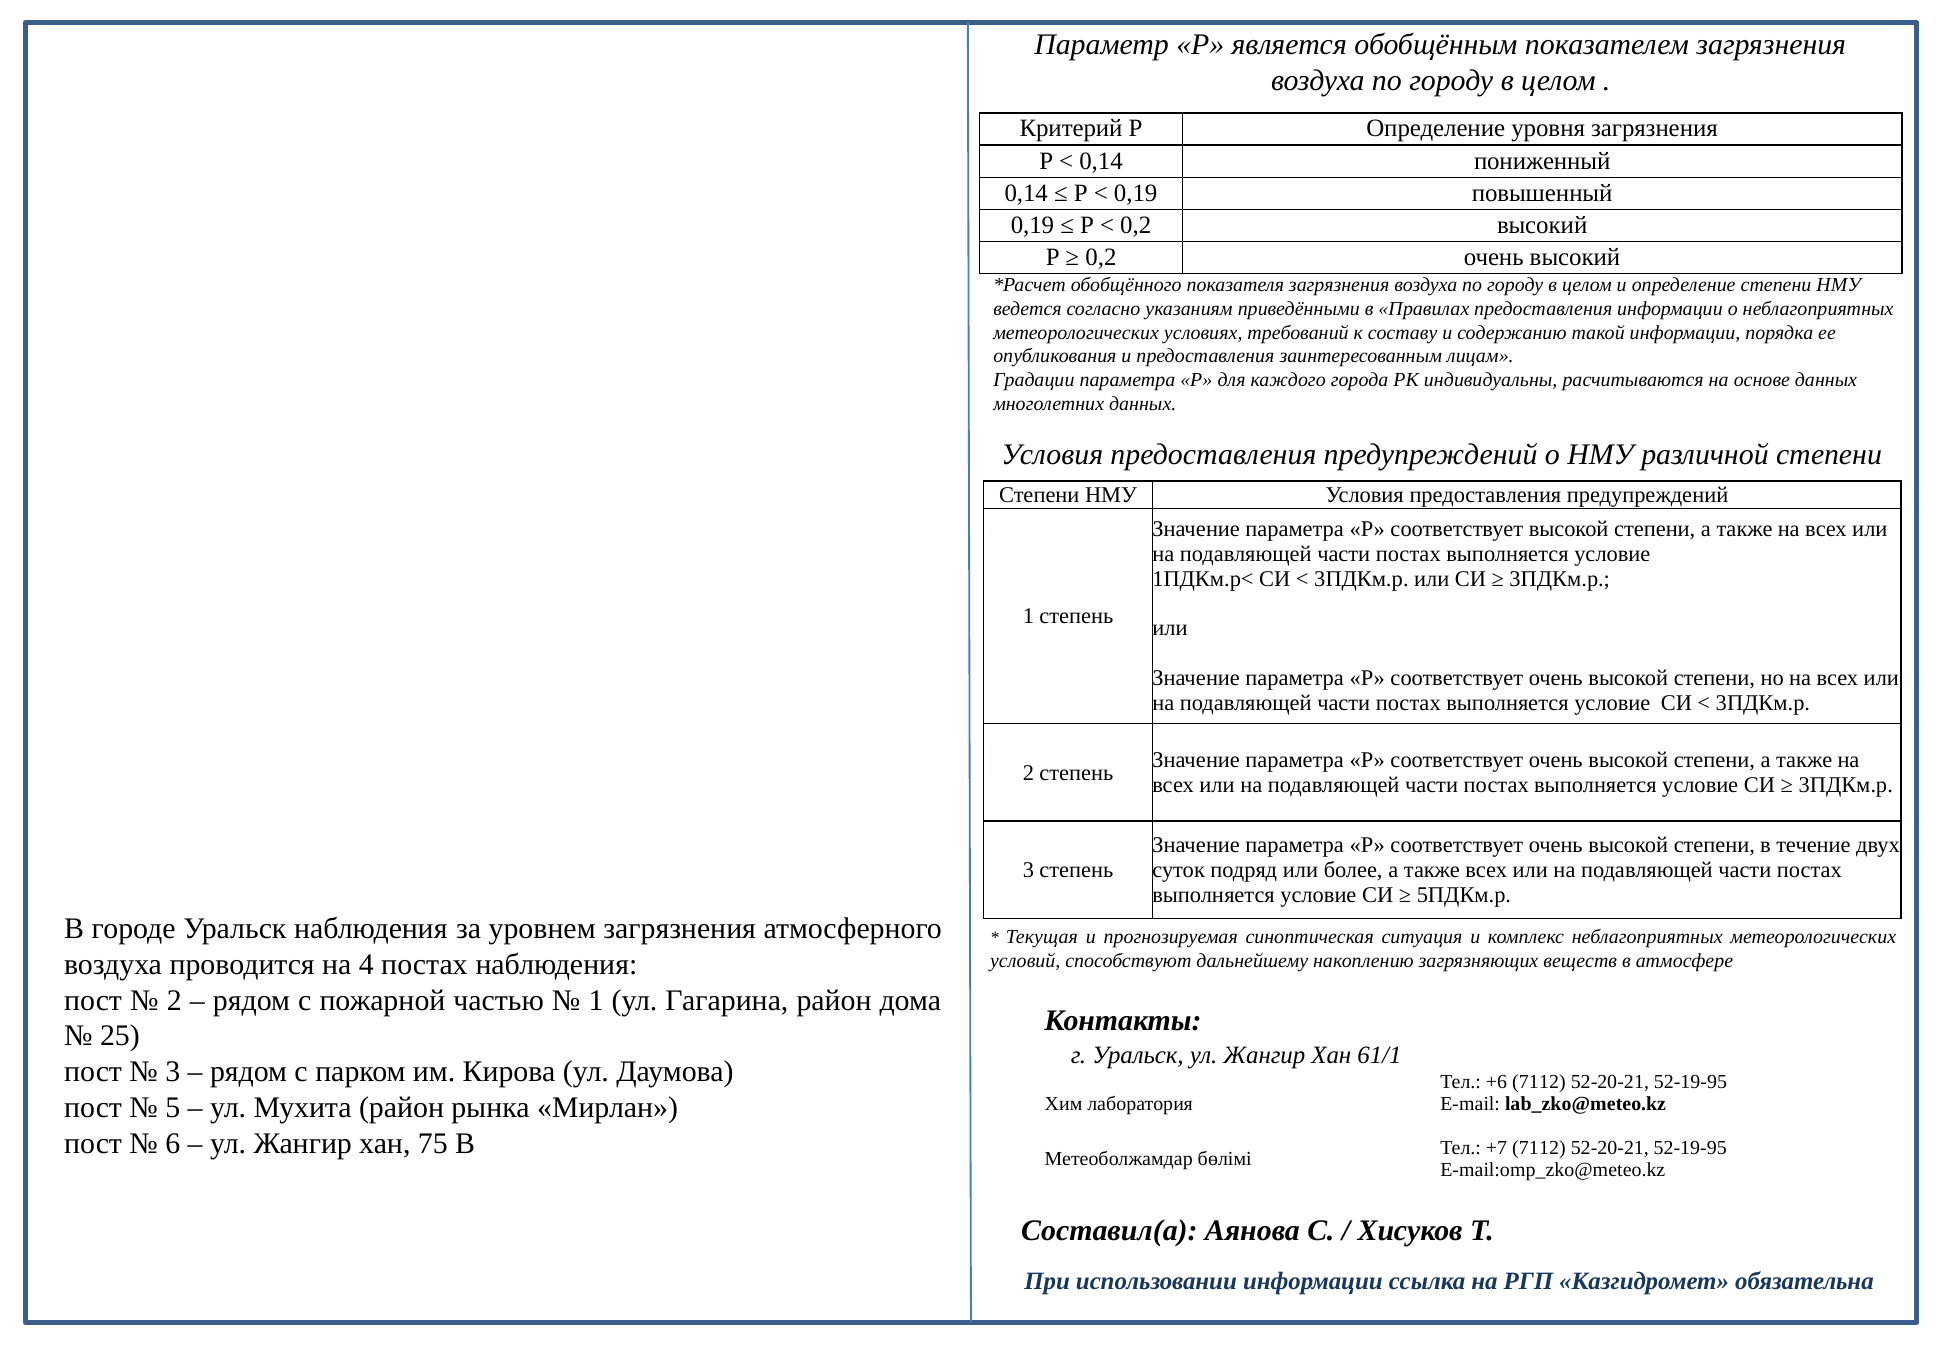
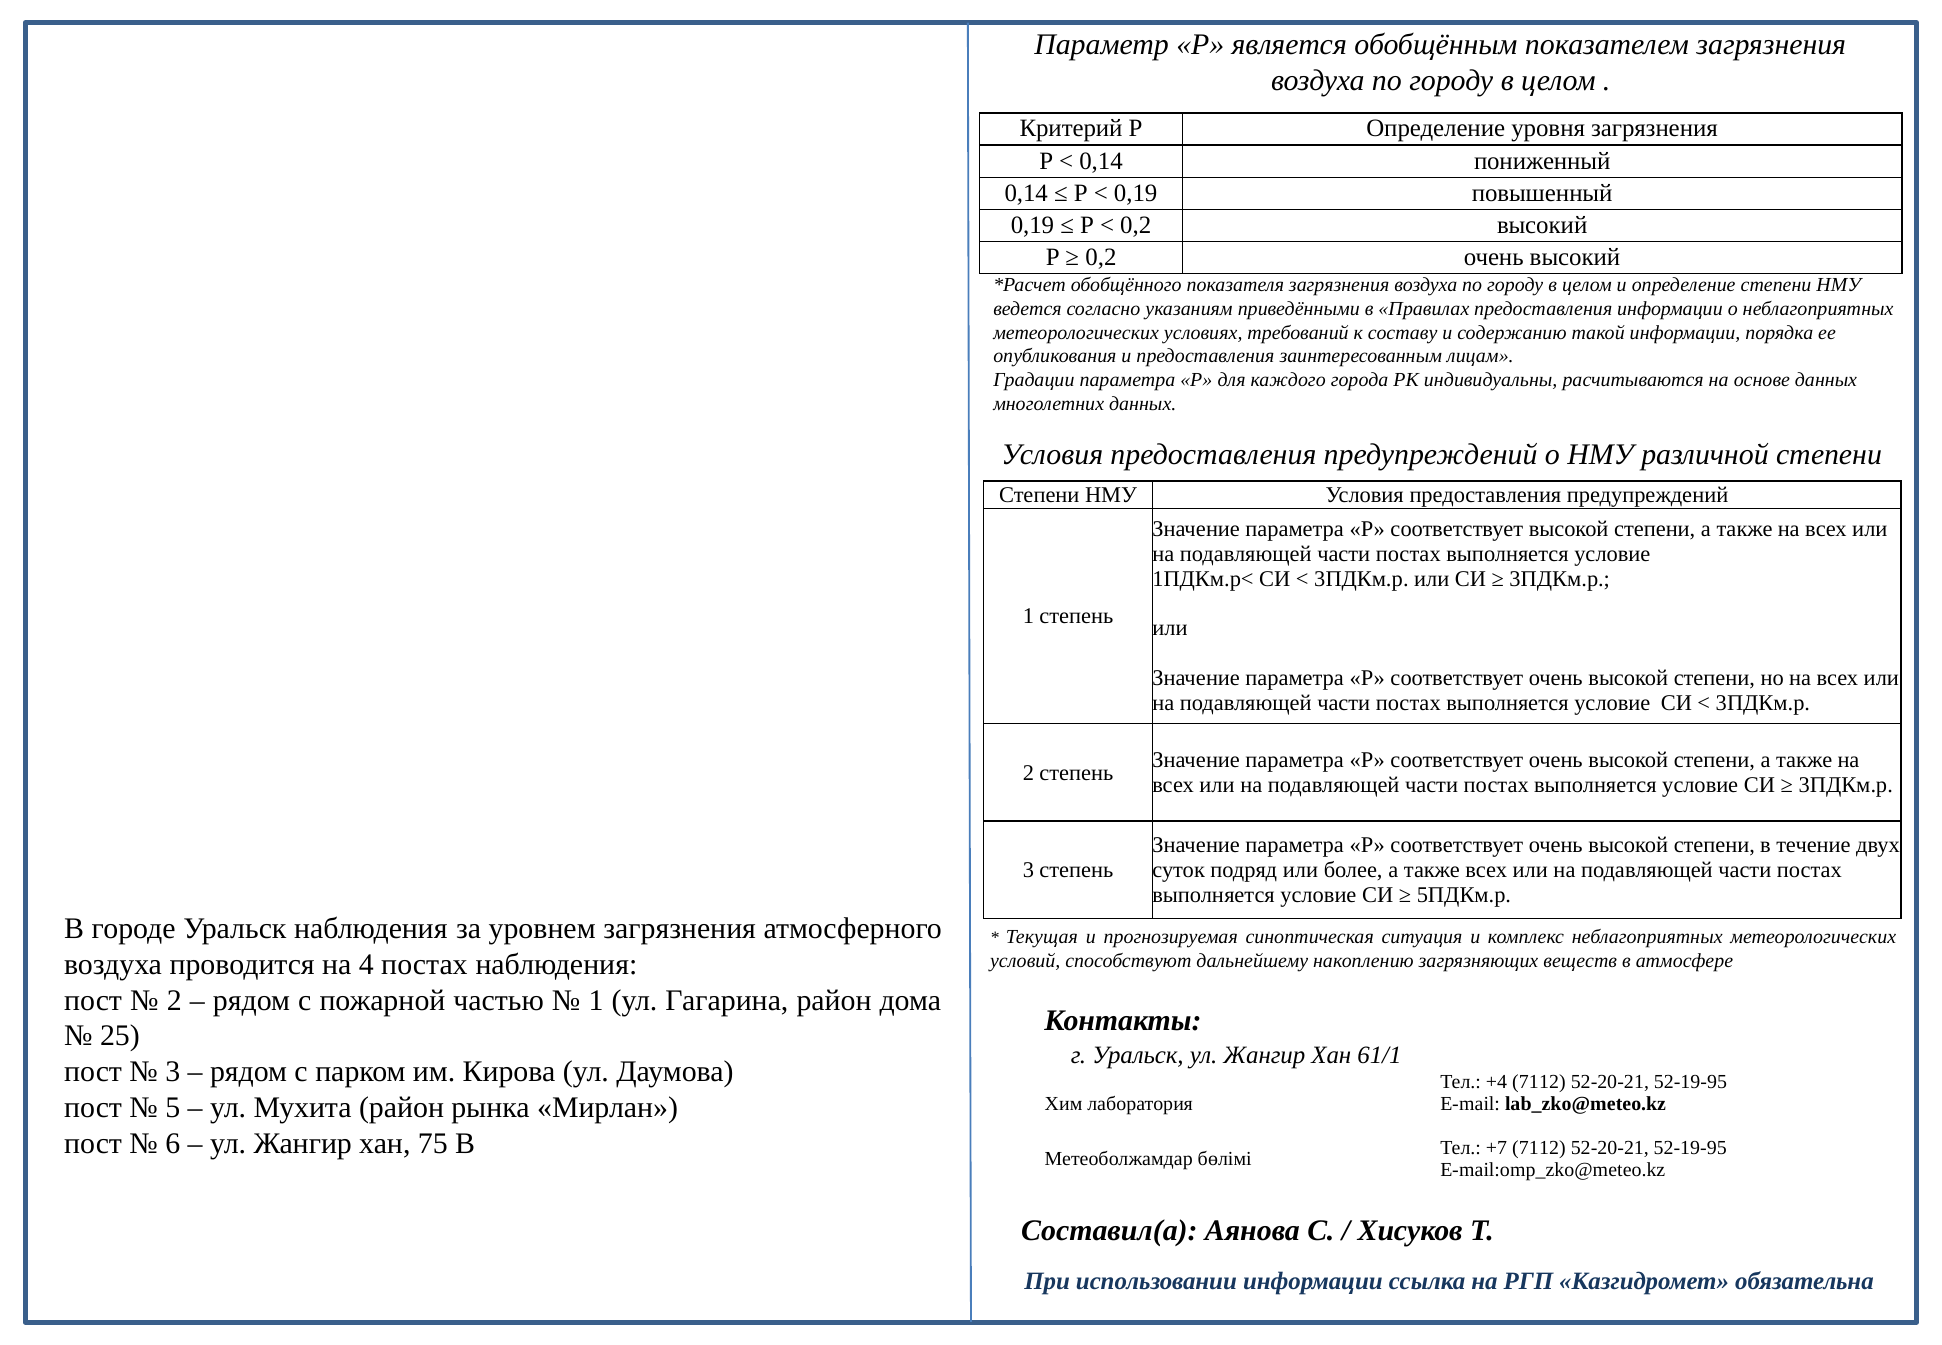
+6: +6 -> +4 (1497, 1081)
